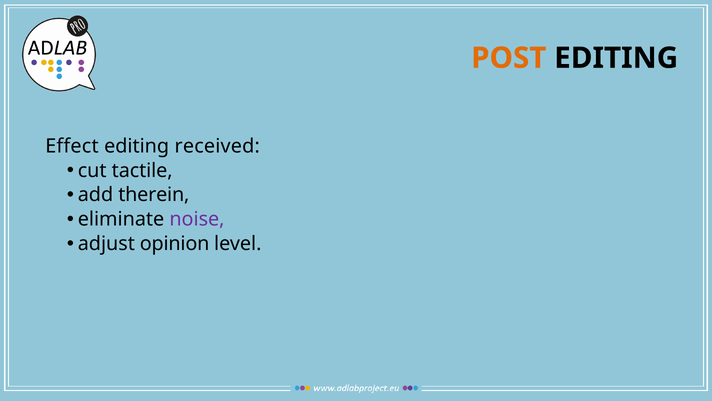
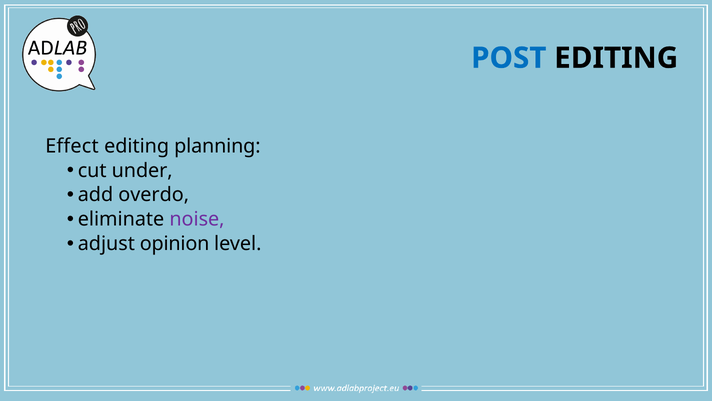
POST colour: orange -> blue (509, 58)
received: received -> planning (217, 146)
tactile: tactile -> under (142, 170)
therein: therein -> overdo (154, 195)
